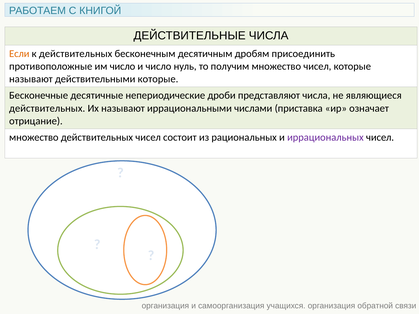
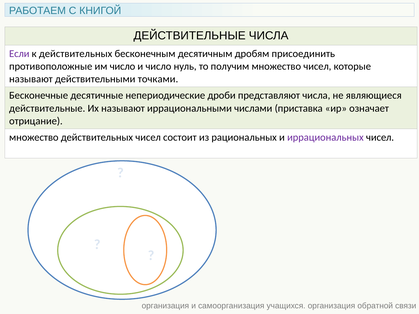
Если colour: orange -> purple (19, 54)
действительными которые: которые -> точками (158, 79)
действительных: действительных -> действительные (47, 108)
